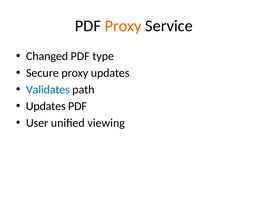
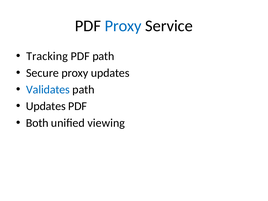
Proxy colour: orange -> blue (123, 26)
Changed: Changed -> Tracking (47, 56)
PDF type: type -> path (103, 56)
User: User -> Both (37, 123)
